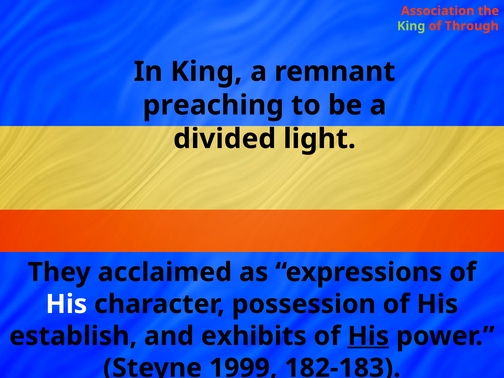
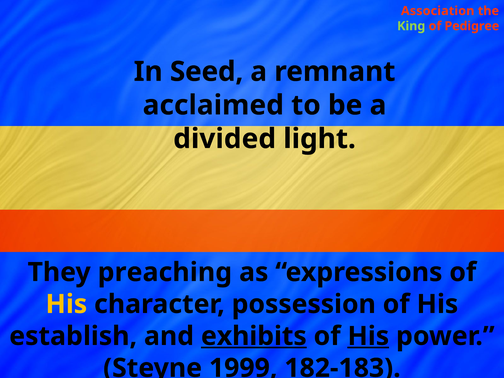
Through: Through -> Pedigree (472, 26)
In King: King -> Seed (207, 72)
preaching: preaching -> acclaimed (213, 105)
acclaimed: acclaimed -> preaching (165, 272)
His colour: white -> yellow (66, 304)
exhibits underline: none -> present (254, 336)
